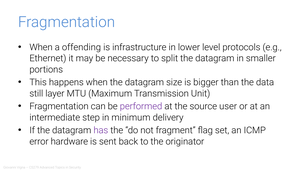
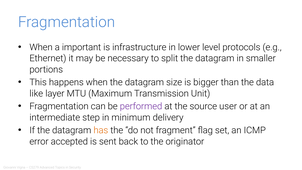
offending: offending -> important (82, 47)
still: still -> like (36, 93)
has colour: purple -> orange (101, 130)
hardware: hardware -> accepted (69, 141)
